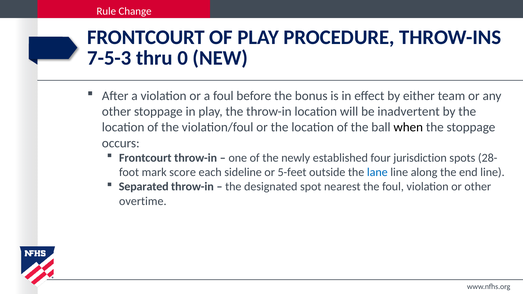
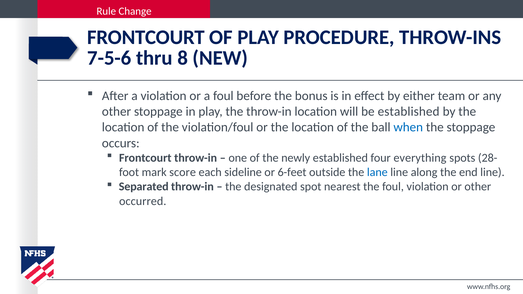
7-5-3: 7-5-3 -> 7-5-6 (109, 58)
0: 0 -> 8 (183, 58)
be inadvertent: inadvertent -> established (409, 112)
when colour: black -> blue (408, 127)
jurisdiction: jurisdiction -> everything (420, 158)
5-feet: 5-feet -> 6-feet (292, 172)
overtime: overtime -> occurred (143, 201)
